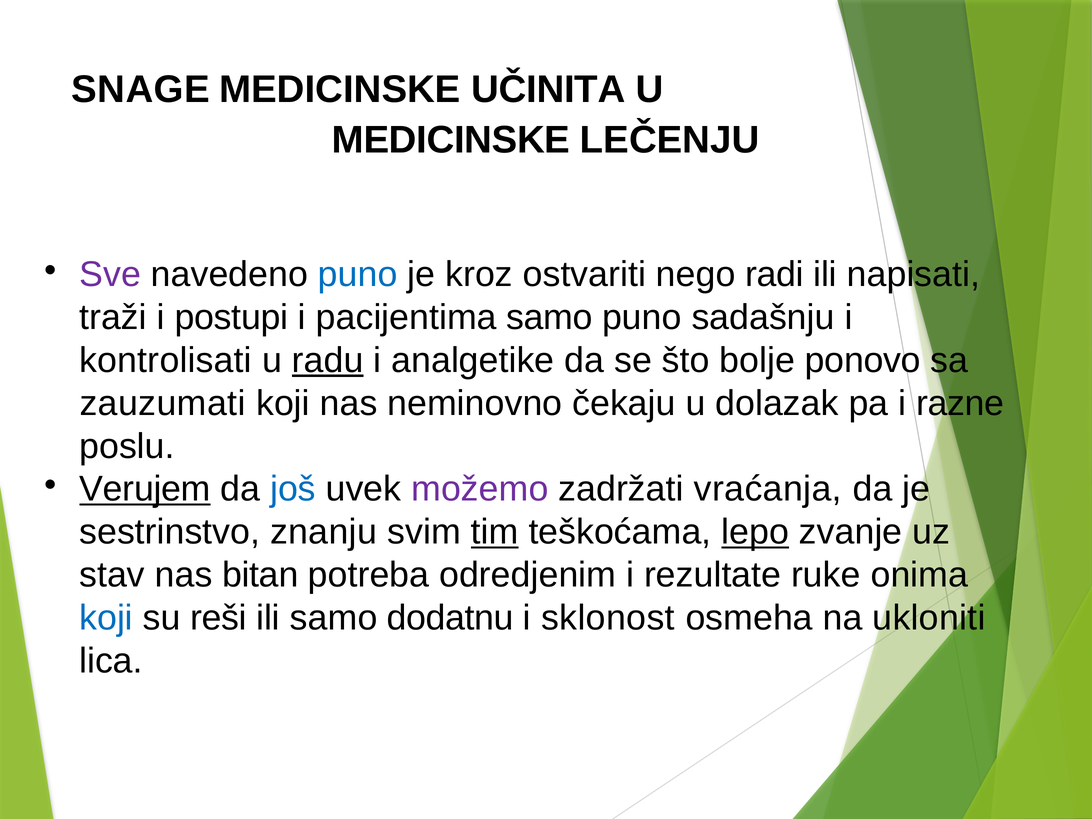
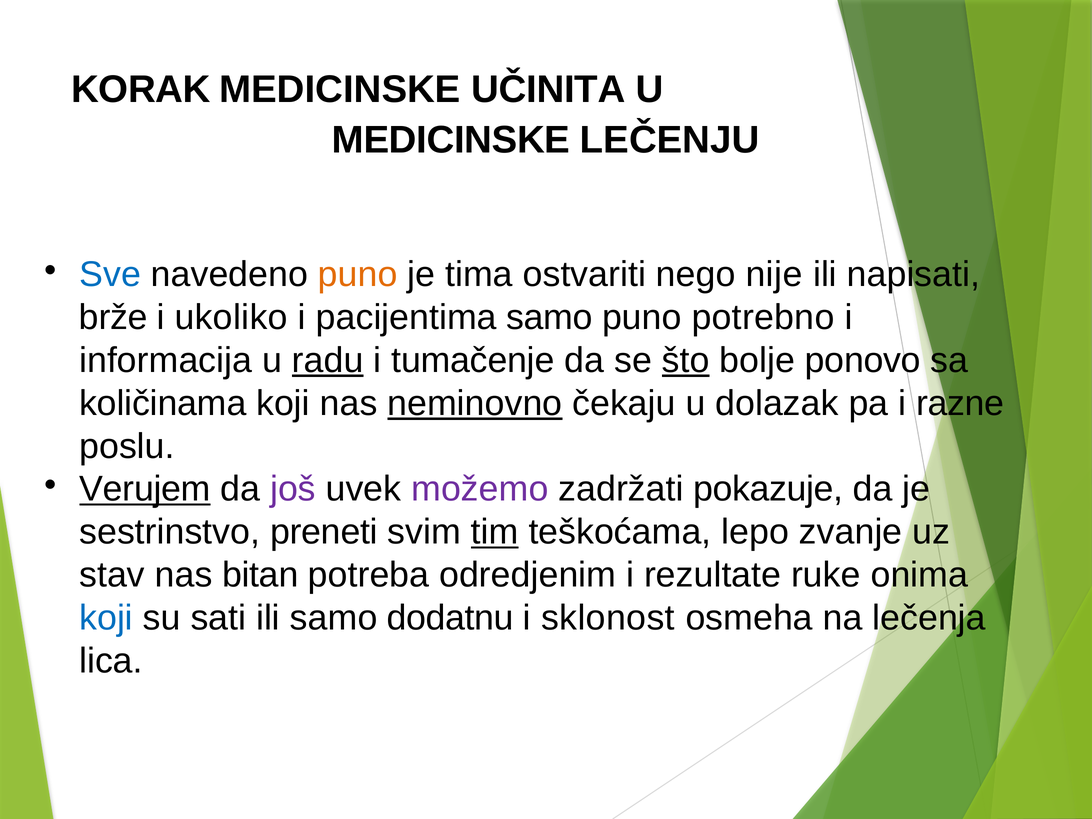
SNAGE: SNAGE -> KORAK (141, 89)
Sve colour: purple -> blue (110, 275)
puno colour: blue -> orange (358, 275)
kroz: kroz -> tima (479, 275)
radi: radi -> nije (774, 275)
traži: traži -> brže (113, 317)
postupi: postupi -> ukoliko (231, 317)
sadašnju: sadašnju -> potrebno (763, 317)
kontrolisati: kontrolisati -> informacija (166, 360)
analgetike: analgetike -> tumačenje (473, 360)
što underline: none -> present (686, 360)
zauzumati: zauzumati -> količinama (163, 403)
neminovno underline: none -> present (475, 403)
još colour: blue -> purple (293, 489)
vraćanja: vraćanja -> pokazuje (768, 489)
znanju: znanju -> preneti (324, 532)
lepo underline: present -> none (755, 532)
reši: reši -> sati (218, 618)
ukloniti: ukloniti -> lečenja (929, 618)
